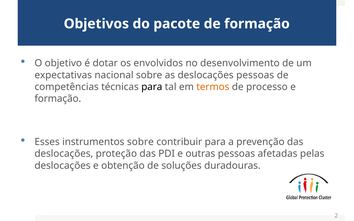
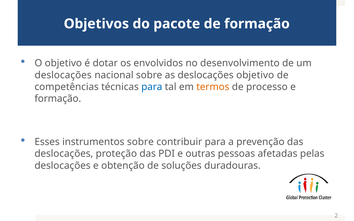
expectativas: expectativas -> deslocações (63, 75)
deslocações pessoas: pessoas -> objetivo (255, 75)
para colour: black -> blue (152, 87)
